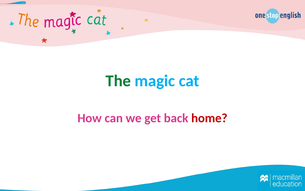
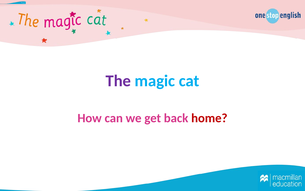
The colour: green -> purple (118, 81)
